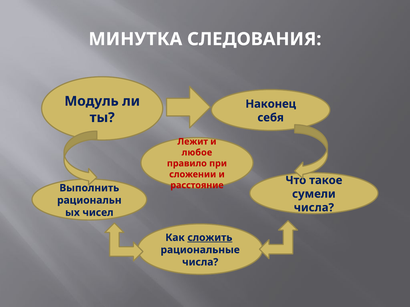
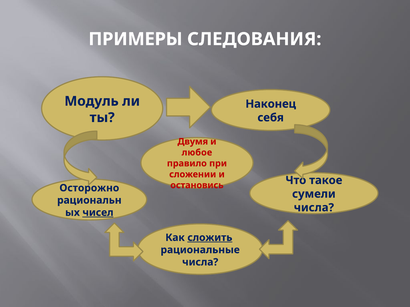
МИНУТКА: МИНУТКА -> ПРИМЕРЫ (135, 39)
Лежит: Лежит -> Двумя (193, 142)
расстояние: расстояние -> остановись (197, 186)
Выполнить: Выполнить -> Осторожно (89, 188)
чисел underline: none -> present (98, 213)
